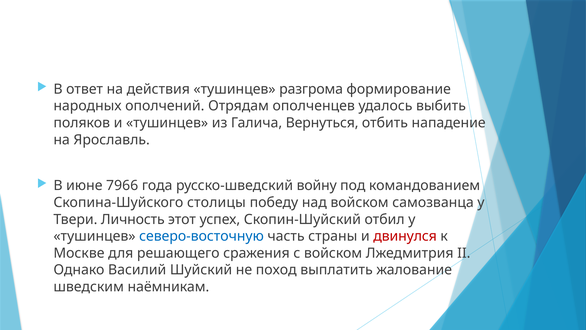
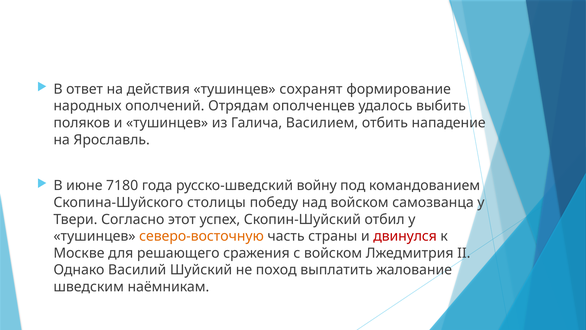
разгрома: разгрома -> сохранят (311, 89)
Вернуться: Вернуться -> Василием (322, 123)
7966: 7966 -> 7180 (122, 185)
Личность: Личность -> Согласно (133, 219)
северо-восточную colour: blue -> orange (201, 236)
